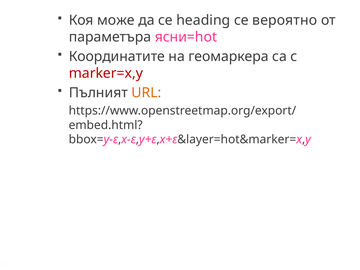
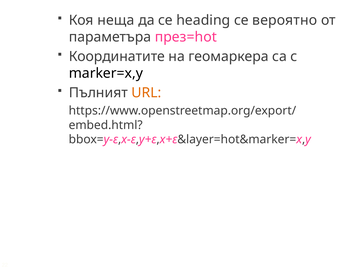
може: може -> неща (116, 20)
ясни=hot: ясни=hot -> през=hot (186, 37)
marker=x,y colour: red -> black (106, 73)
